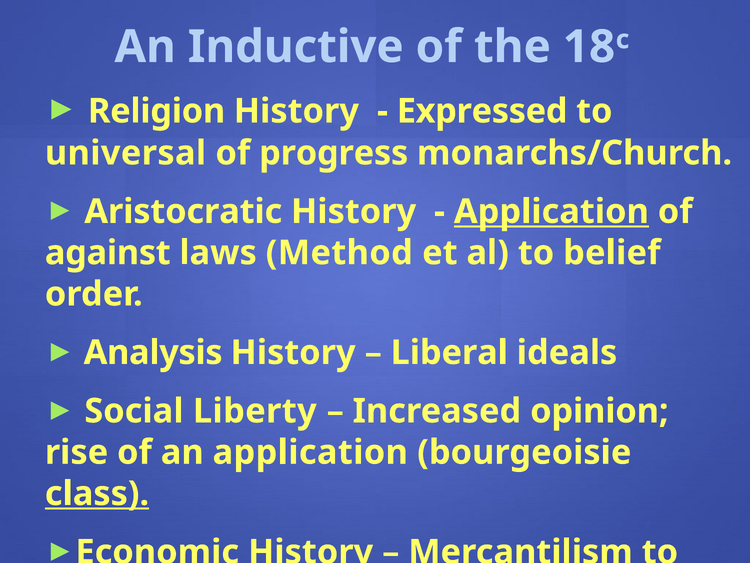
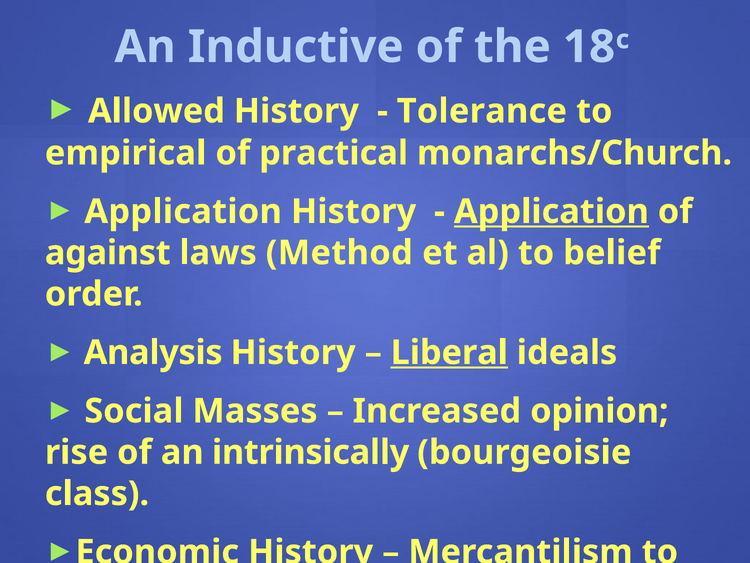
Religion: Religion -> Allowed (156, 111)
Expressed: Expressed -> Tolerance (482, 111)
universal: universal -> empirical (126, 153)
progress: progress -> practical (334, 153)
Aristocratic: Aristocratic -> Application (183, 211)
Liberal underline: none -> present (449, 352)
Liberty: Liberty -> Masses (255, 411)
an application: application -> intrinsically (311, 452)
class underline: present -> none (97, 493)
